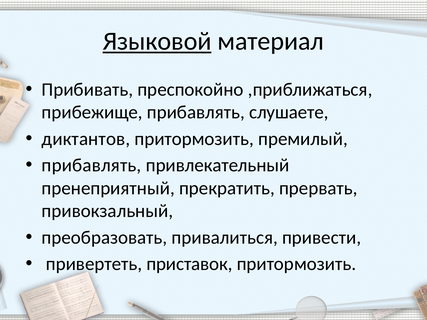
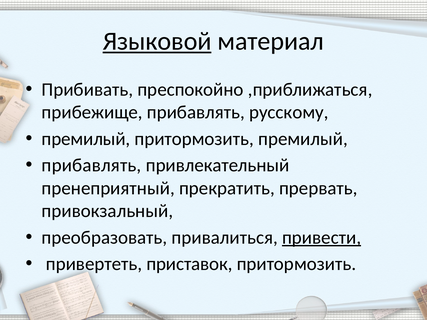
слушаете: слушаете -> русскому (289, 112)
диктантов: диктантов -> премилый (86, 139)
привести underline: none -> present (322, 238)
